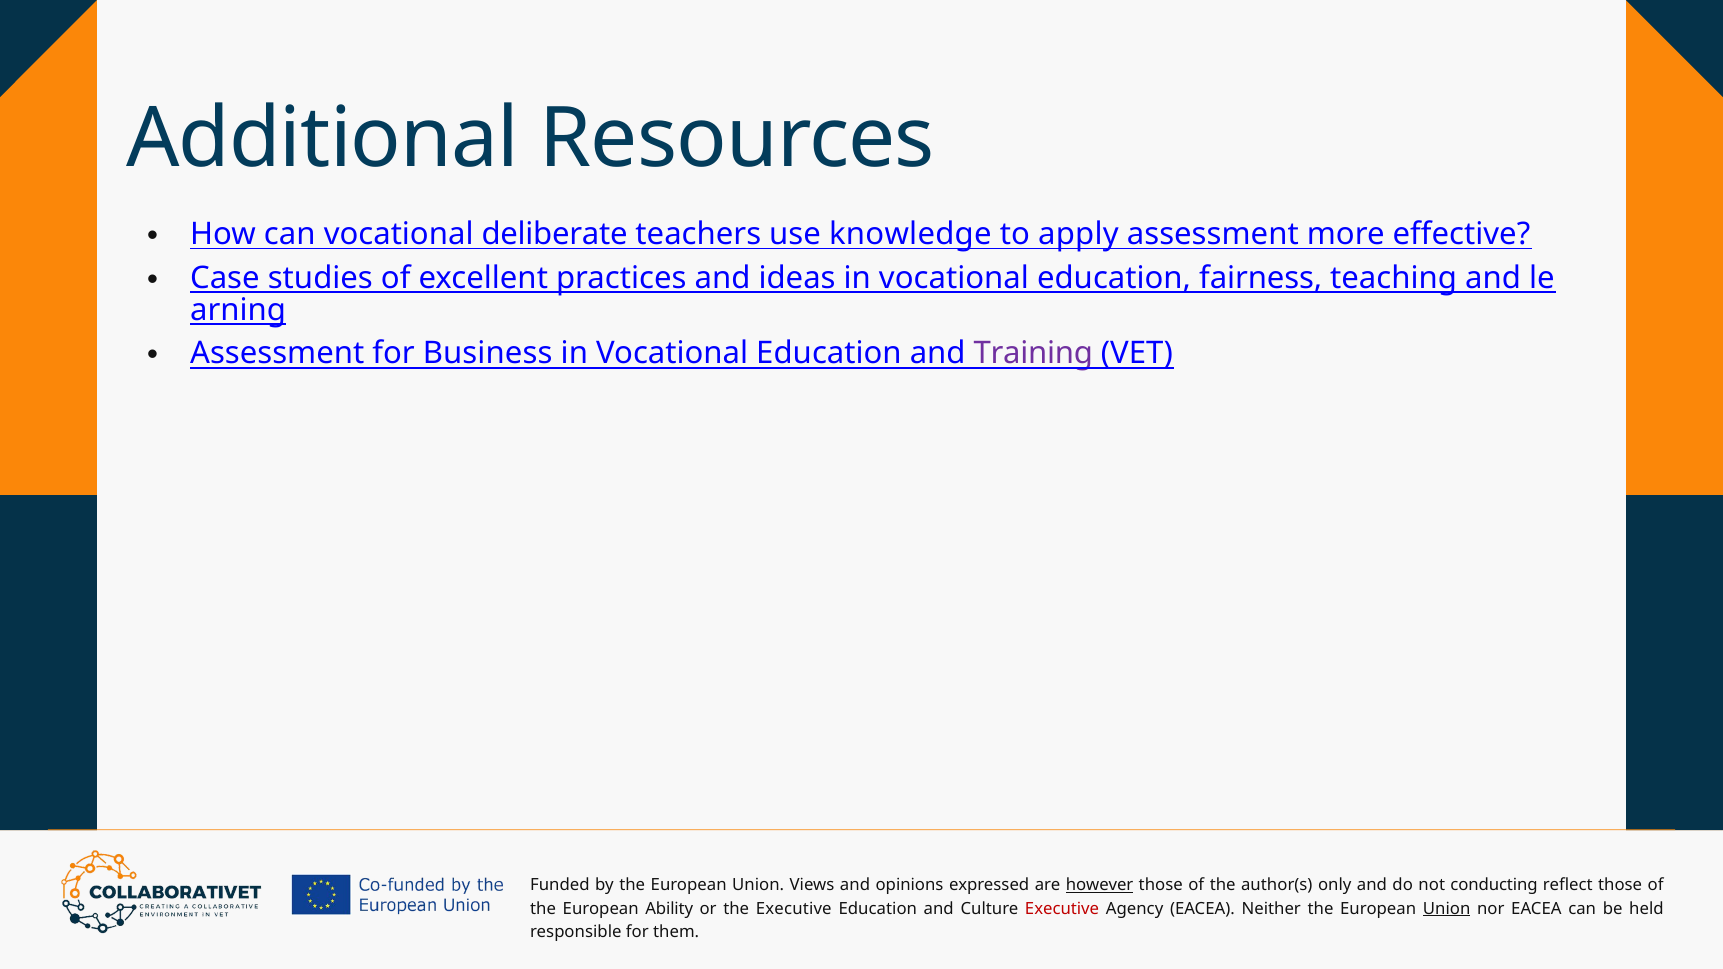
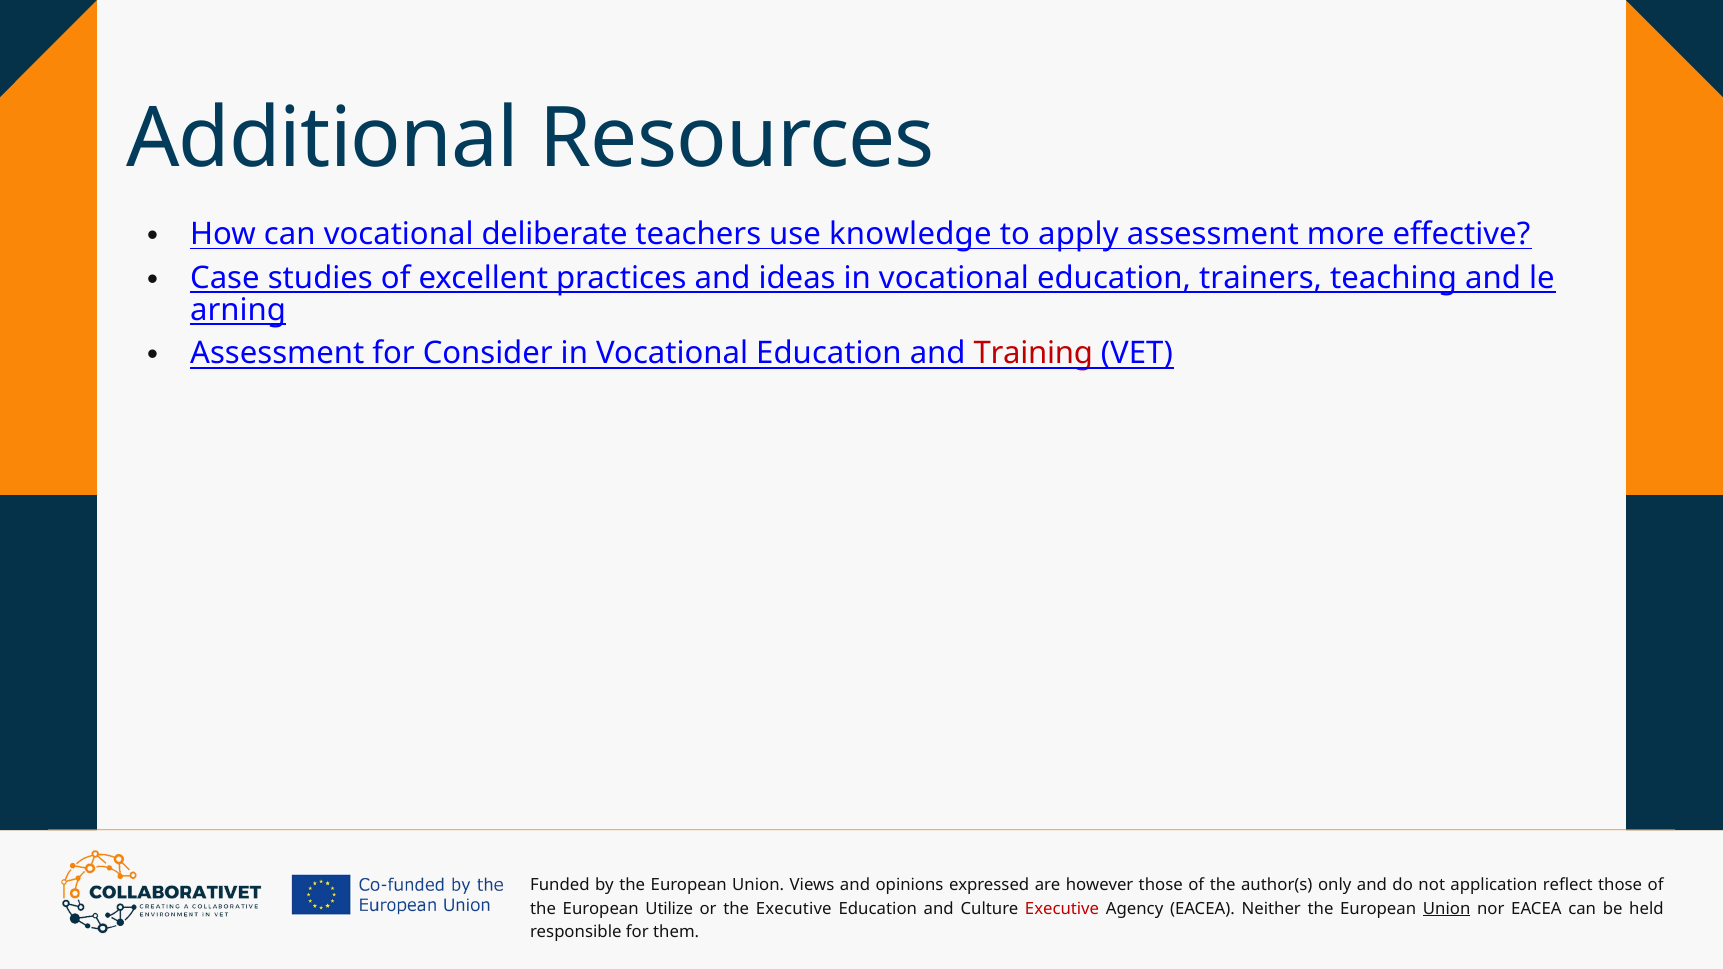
fairness: fairness -> trainers (1261, 278)
Business: Business -> Consider (488, 354)
Training colour: purple -> red (1033, 354)
however underline: present -> none (1100, 885)
conducting: conducting -> application (1494, 885)
Ability: Ability -> Utilize (669, 909)
